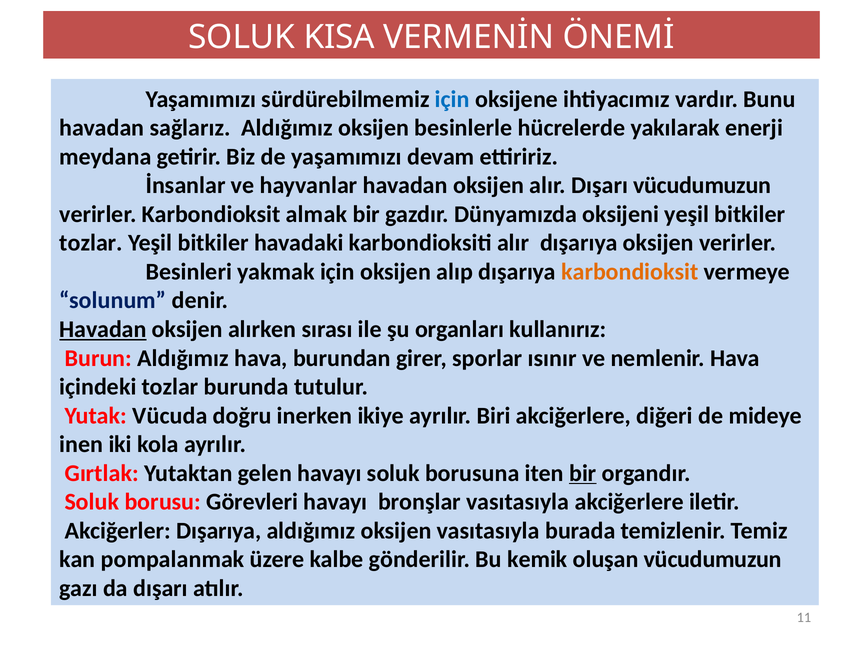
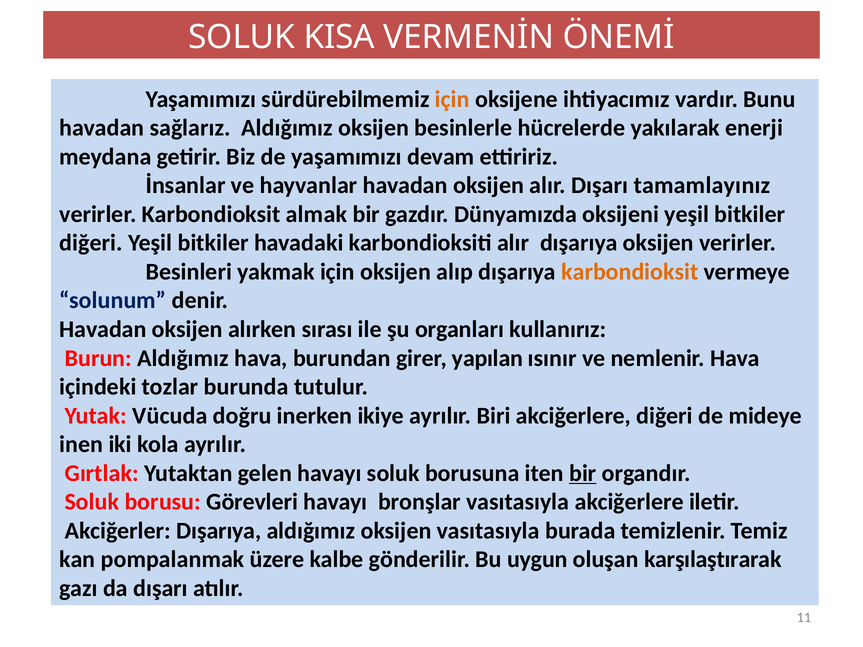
için colour: blue -> orange (452, 99)
Dışarı vücudumuzun: vücudumuzun -> tamamlayınız (702, 186)
tozlar: tozlar -> diğeri (91, 243)
Havadan underline: present -> none (103, 329)
sporlar: sporlar -> yapılan (487, 358)
kemik: kemik -> uygun (537, 560)
oluşan vücudumuzun: vücudumuzun -> karşılaştırarak (713, 560)
